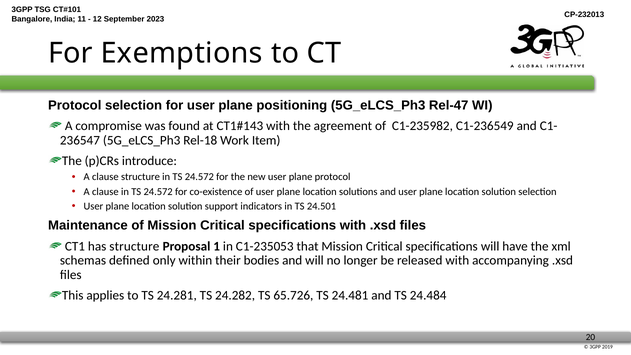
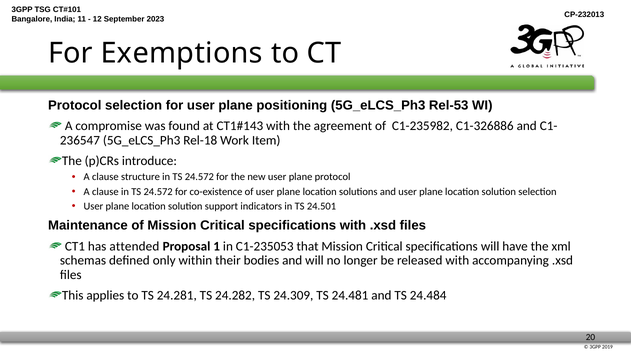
Rel-47: Rel-47 -> Rel-53 (449, 105)
C1-236549: C1-236549 -> C1-326886 (485, 126)
has structure: structure -> attended (134, 246)
65.726: 65.726 -> 24.309 (293, 296)
